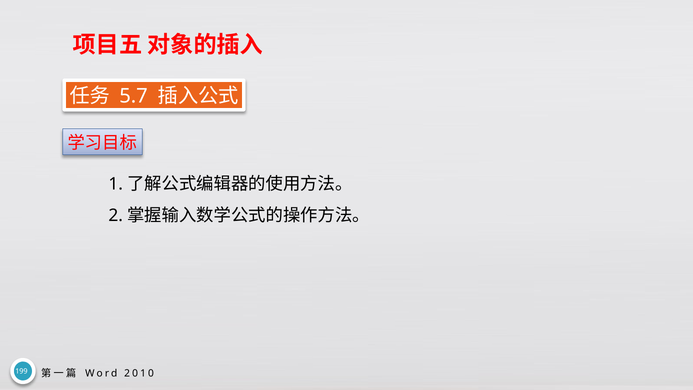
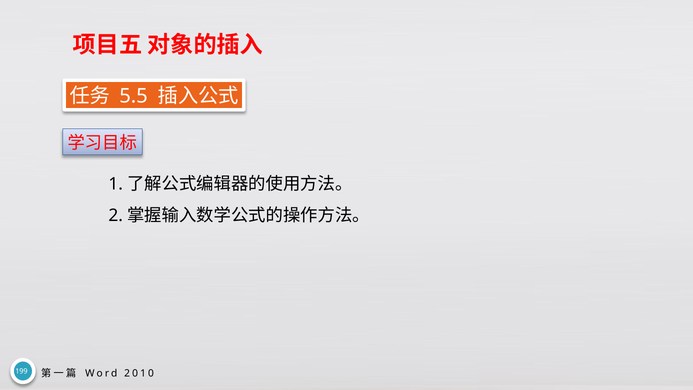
5.7: 5.7 -> 5.5 (134, 96)
